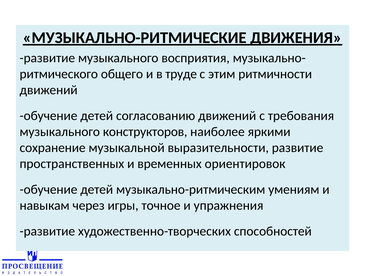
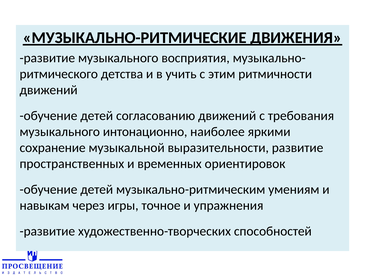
общего: общего -> детства (122, 74)
труде: труде -> учить (181, 74)
конструкторов: конструкторов -> интонационно (145, 132)
